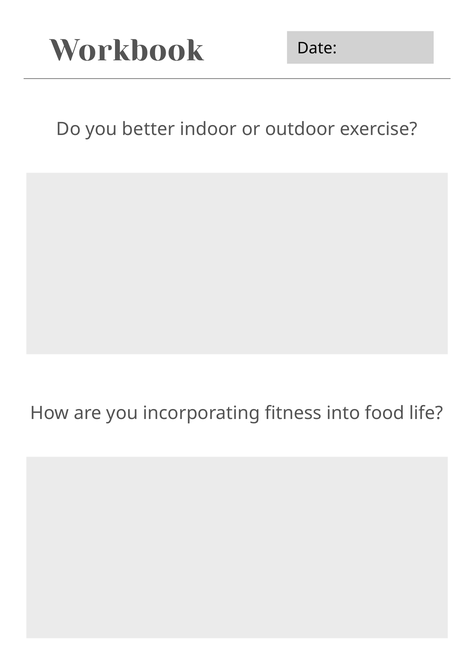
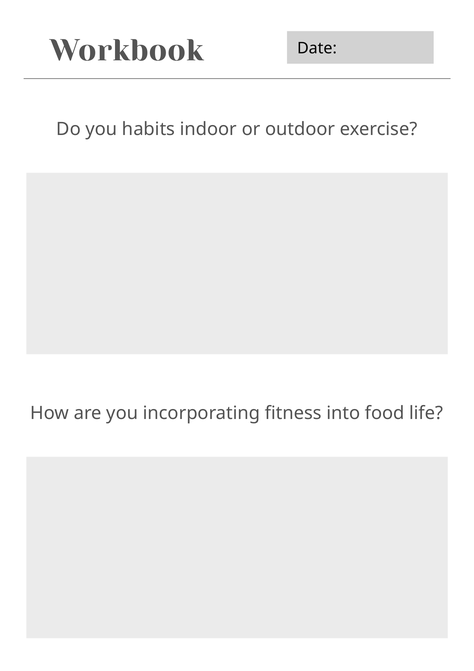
better: better -> habits (149, 129)
